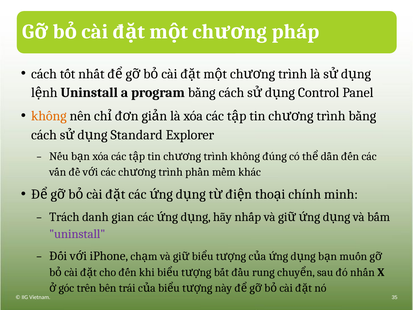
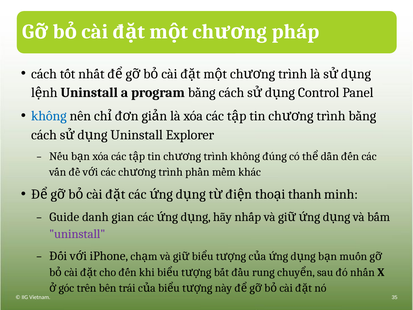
không colour: orange -> blue (49, 116)
Standard: Standard -> Uninstall (137, 135)
chính: chính -> thanh (305, 194)
Trách: Trách -> Guide (64, 217)
